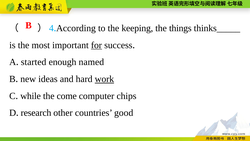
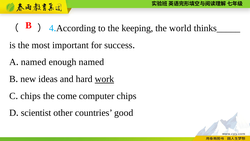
things: things -> world (180, 28)
for underline: present -> none (96, 45)
started: started -> named (34, 62)
while: while -> chips (30, 96)
research: research -> scientist (36, 113)
